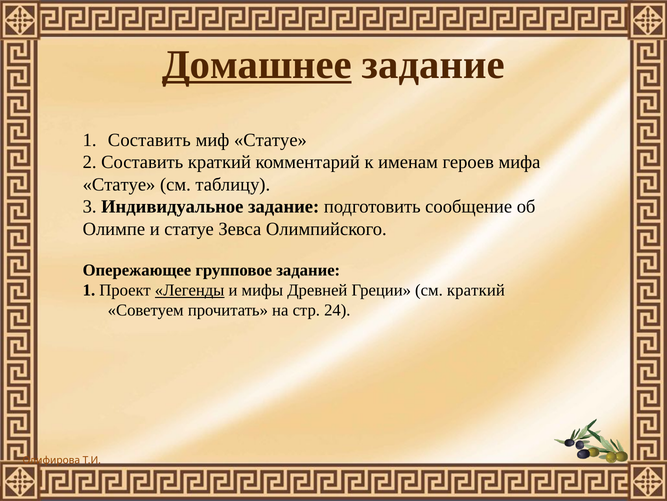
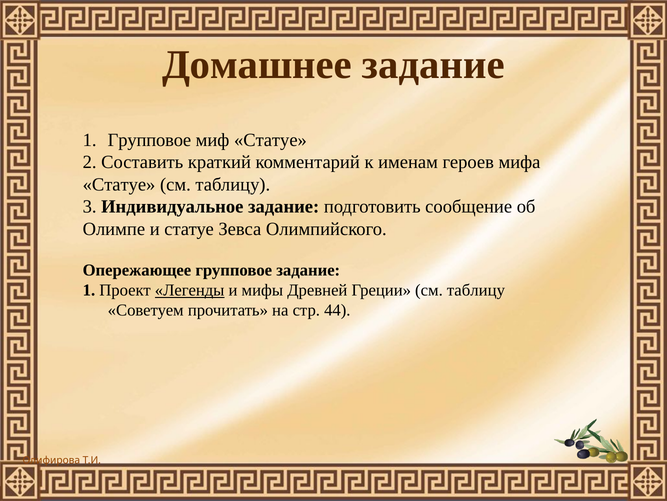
Домашнее underline: present -> none (257, 65)
1 Составить: Составить -> Групповое (149, 140)
Греции см краткий: краткий -> таблицу (476, 290)
24: 24 -> 44 (337, 310)
